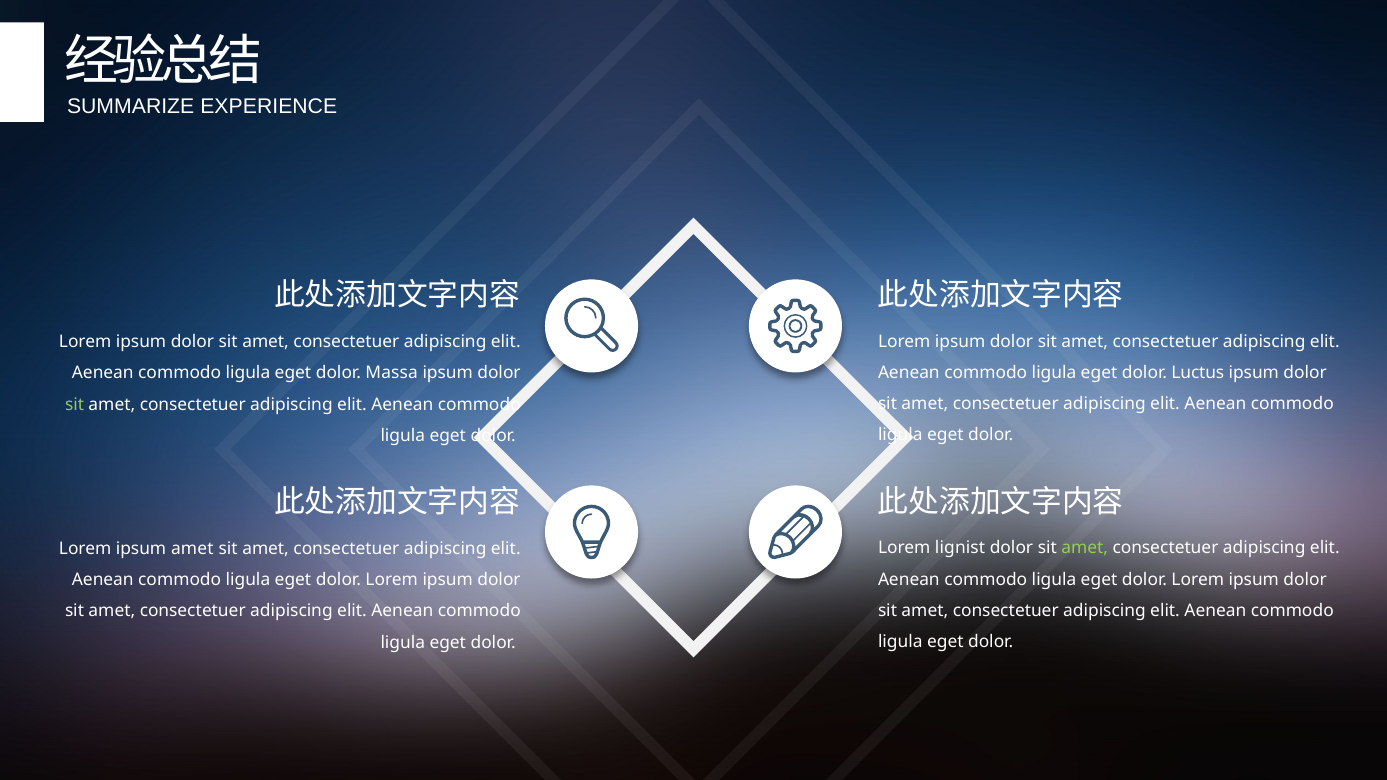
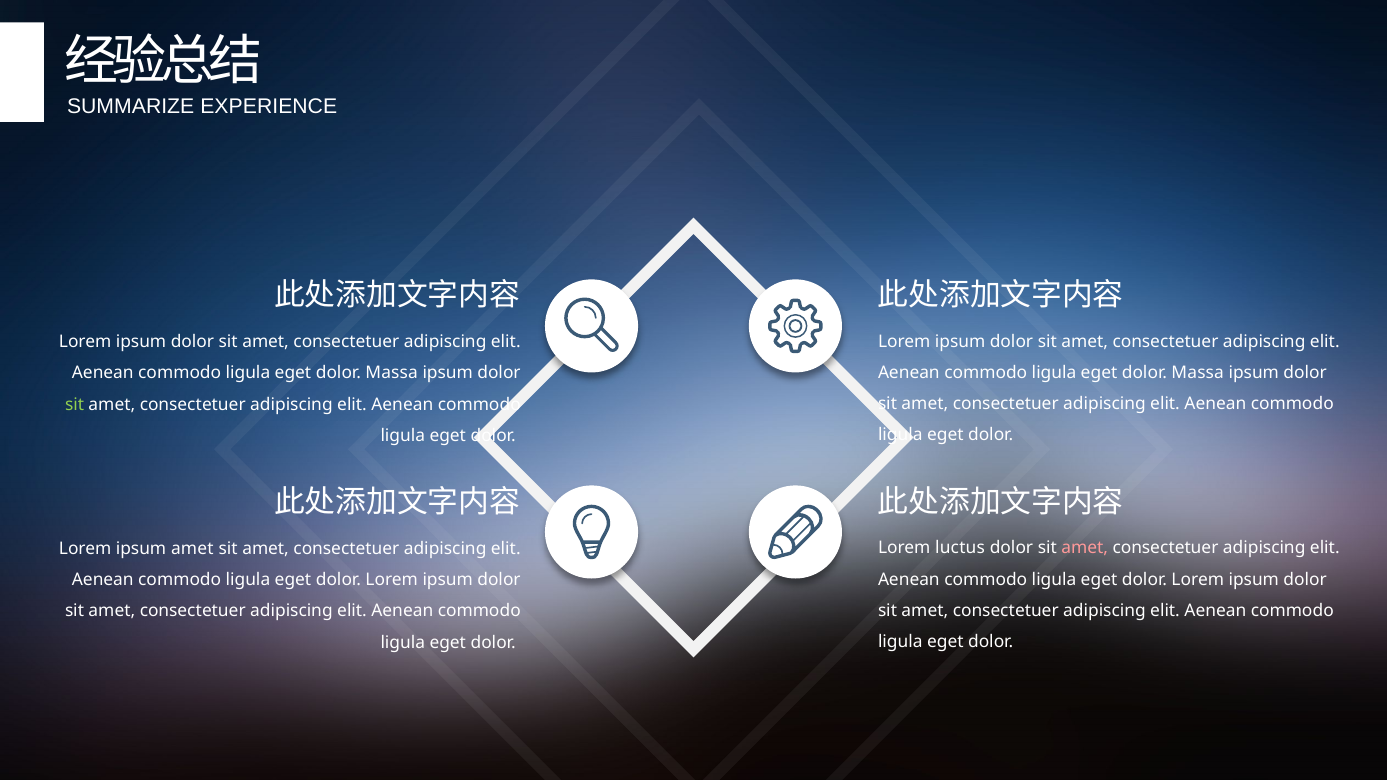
Luctus: Luctus -> Massa (1198, 373)
lignist: lignist -> luctus (960, 548)
amet colour: light green -> pink (1085, 548)
